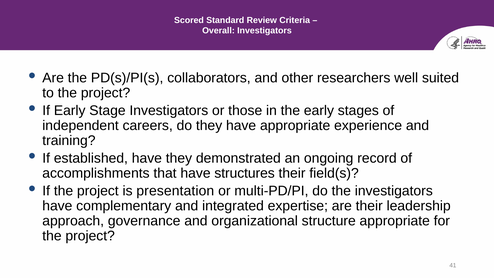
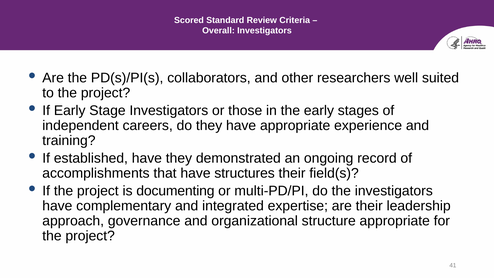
presentation: presentation -> documenting (175, 191)
